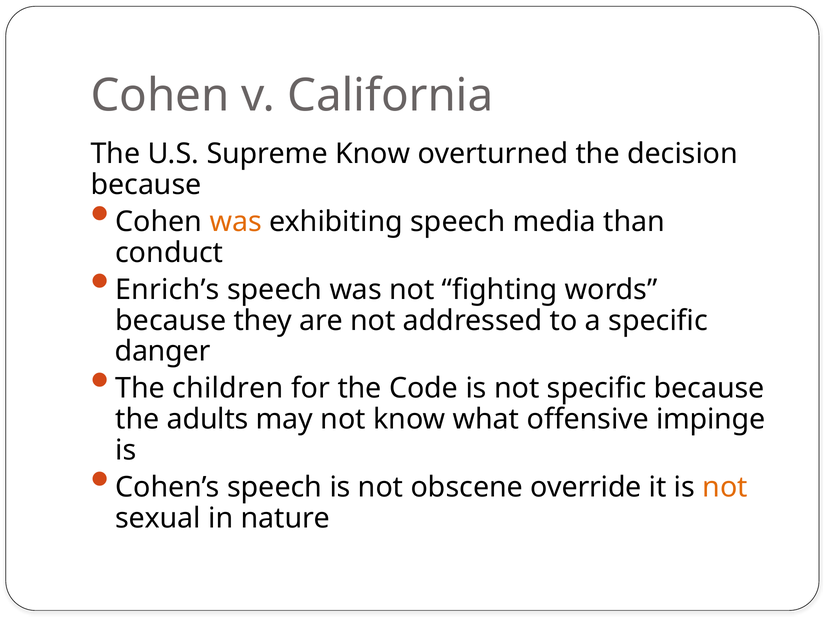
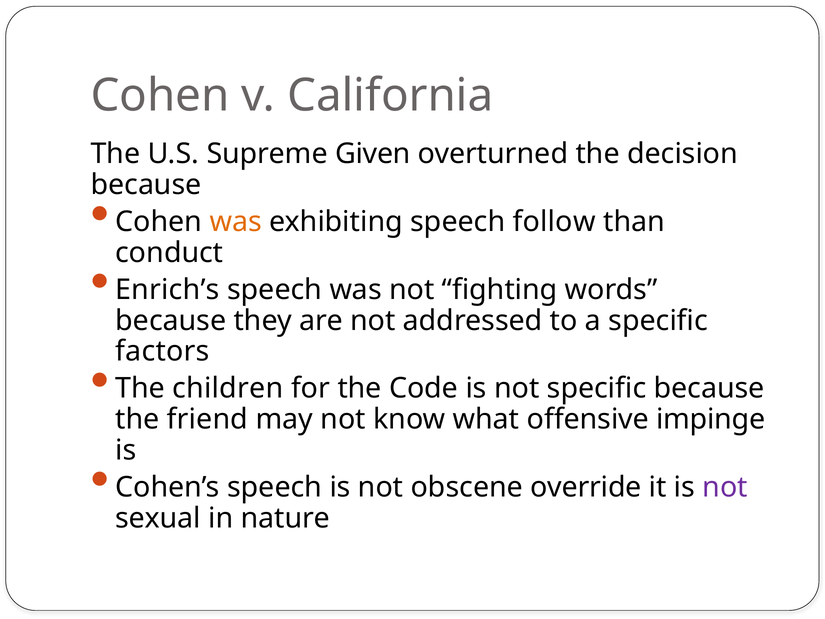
Supreme Know: Know -> Given (373, 154)
media: media -> follow (554, 222)
danger: danger -> factors (162, 351)
adults: adults -> friend (207, 419)
not colour: orange -> purple (725, 487)
